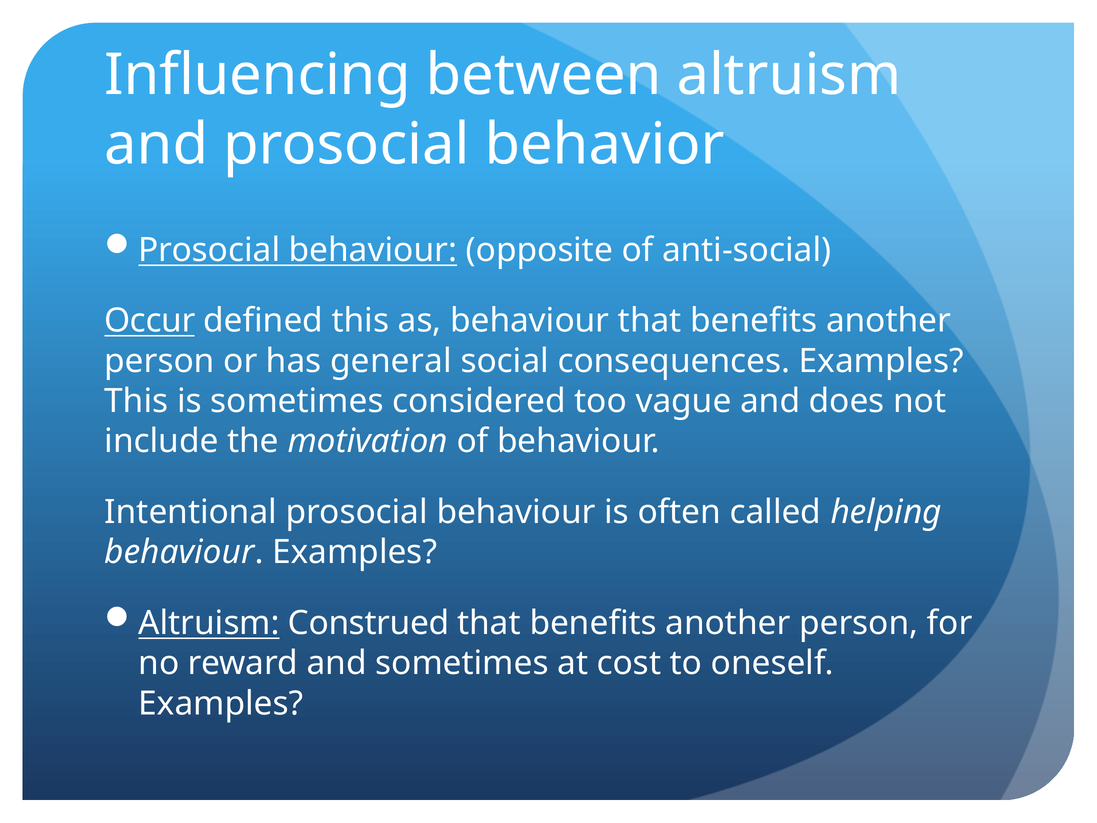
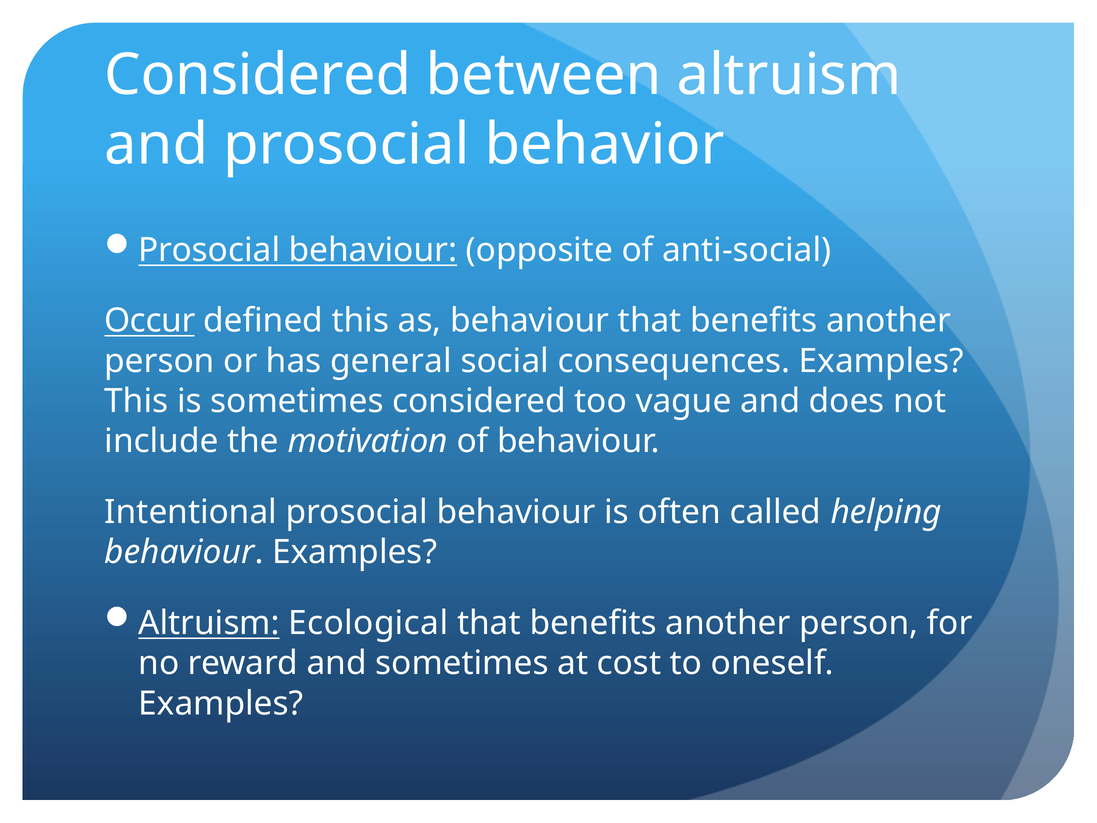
Influencing: Influencing -> Considered (258, 75)
Construed: Construed -> Ecological (368, 623)
